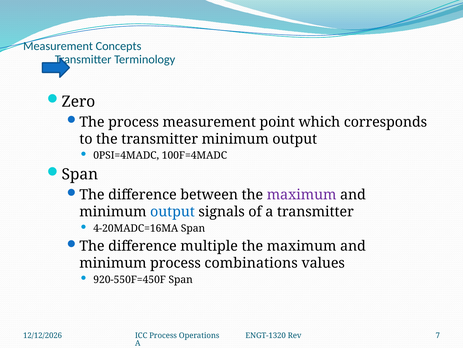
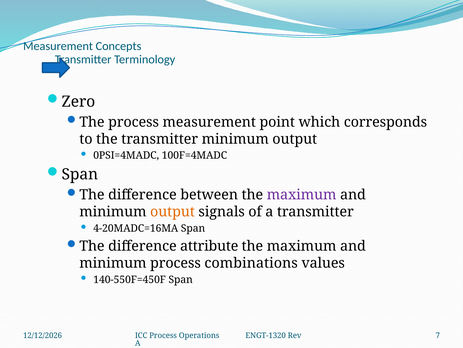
output colour: blue -> orange (172, 211)
multiple: multiple -> attribute (209, 246)
920-550F=450F: 920-550F=450F -> 140-550F=450F (130, 279)
